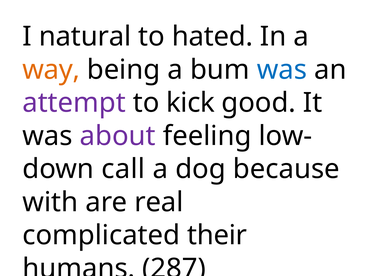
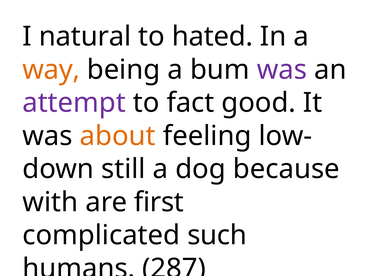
was colour: blue -> purple (282, 70)
kick: kick -> fact (190, 103)
about colour: purple -> orange (118, 136)
call: call -> still (123, 169)
real: real -> first (159, 202)
their: their -> such (217, 235)
